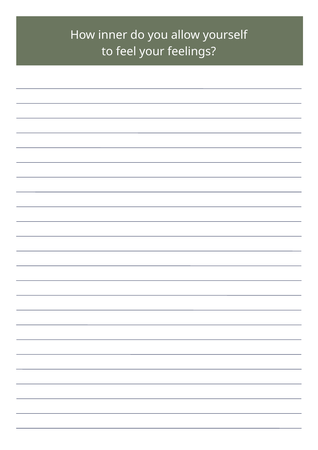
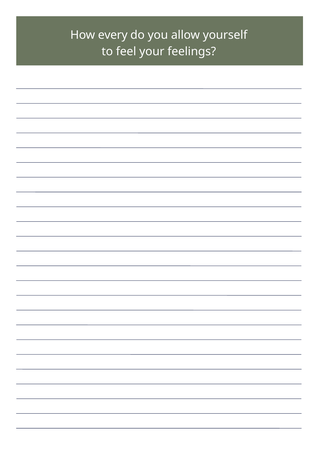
inner: inner -> every (113, 35)
